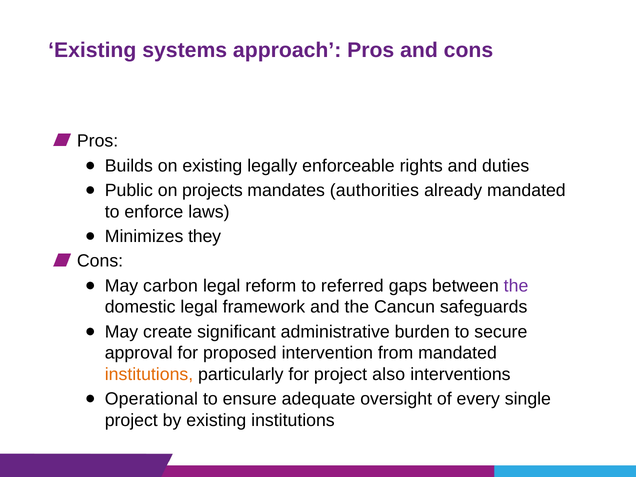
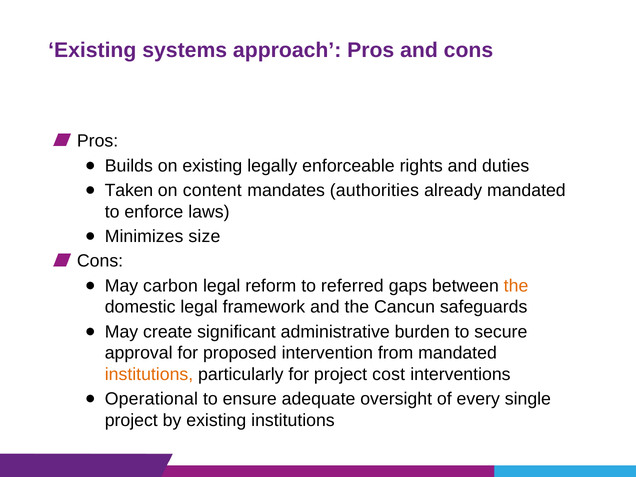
Public: Public -> Taken (129, 190)
projects: projects -> content (212, 190)
they: they -> size (204, 236)
the colour: purple -> orange (516, 286)
also: also -> cost (389, 374)
